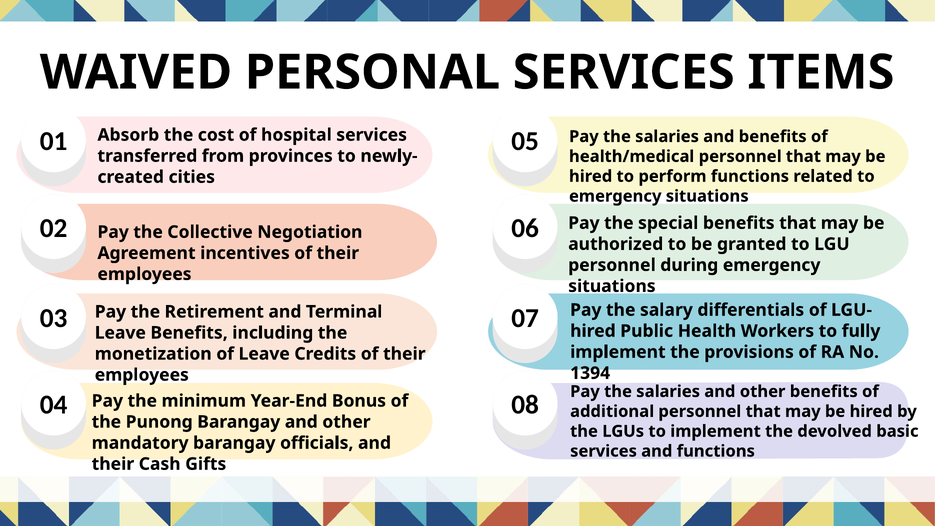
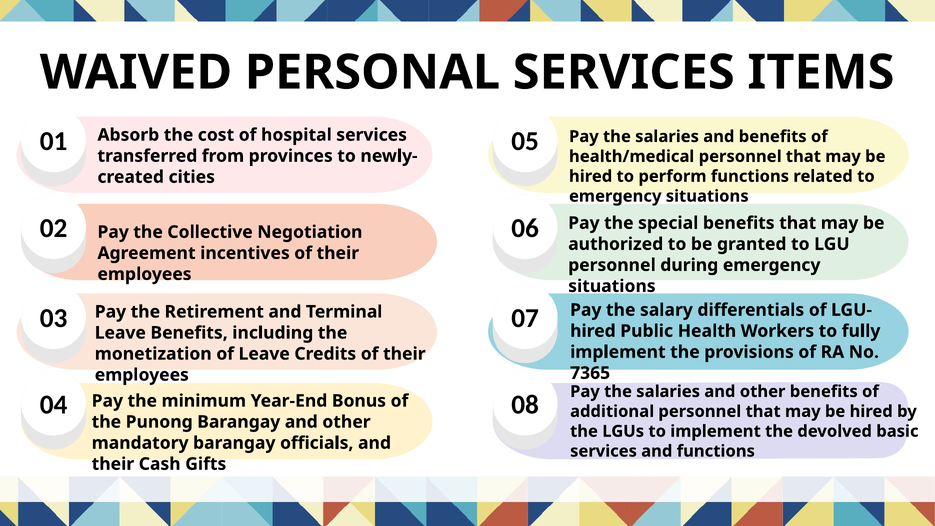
1394: 1394 -> 7365 (590, 373)
